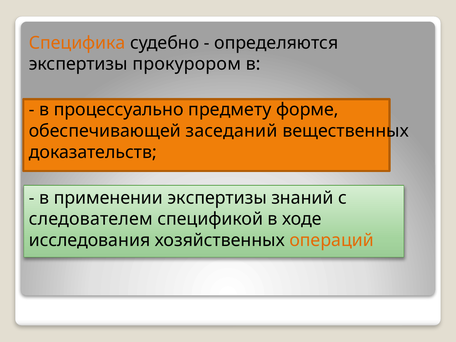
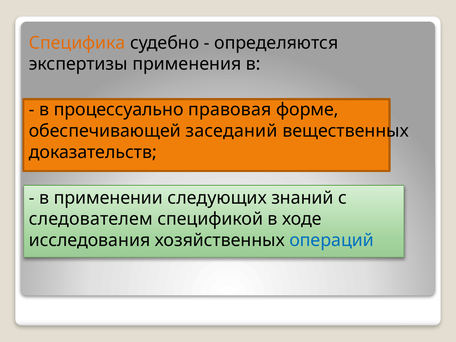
прокурором: прокурором -> применения (187, 64)
предмету: предмету -> правовая (230, 110)
применении экспертизы: экспертизы -> следующих (217, 198)
операций colour: orange -> blue (332, 240)
